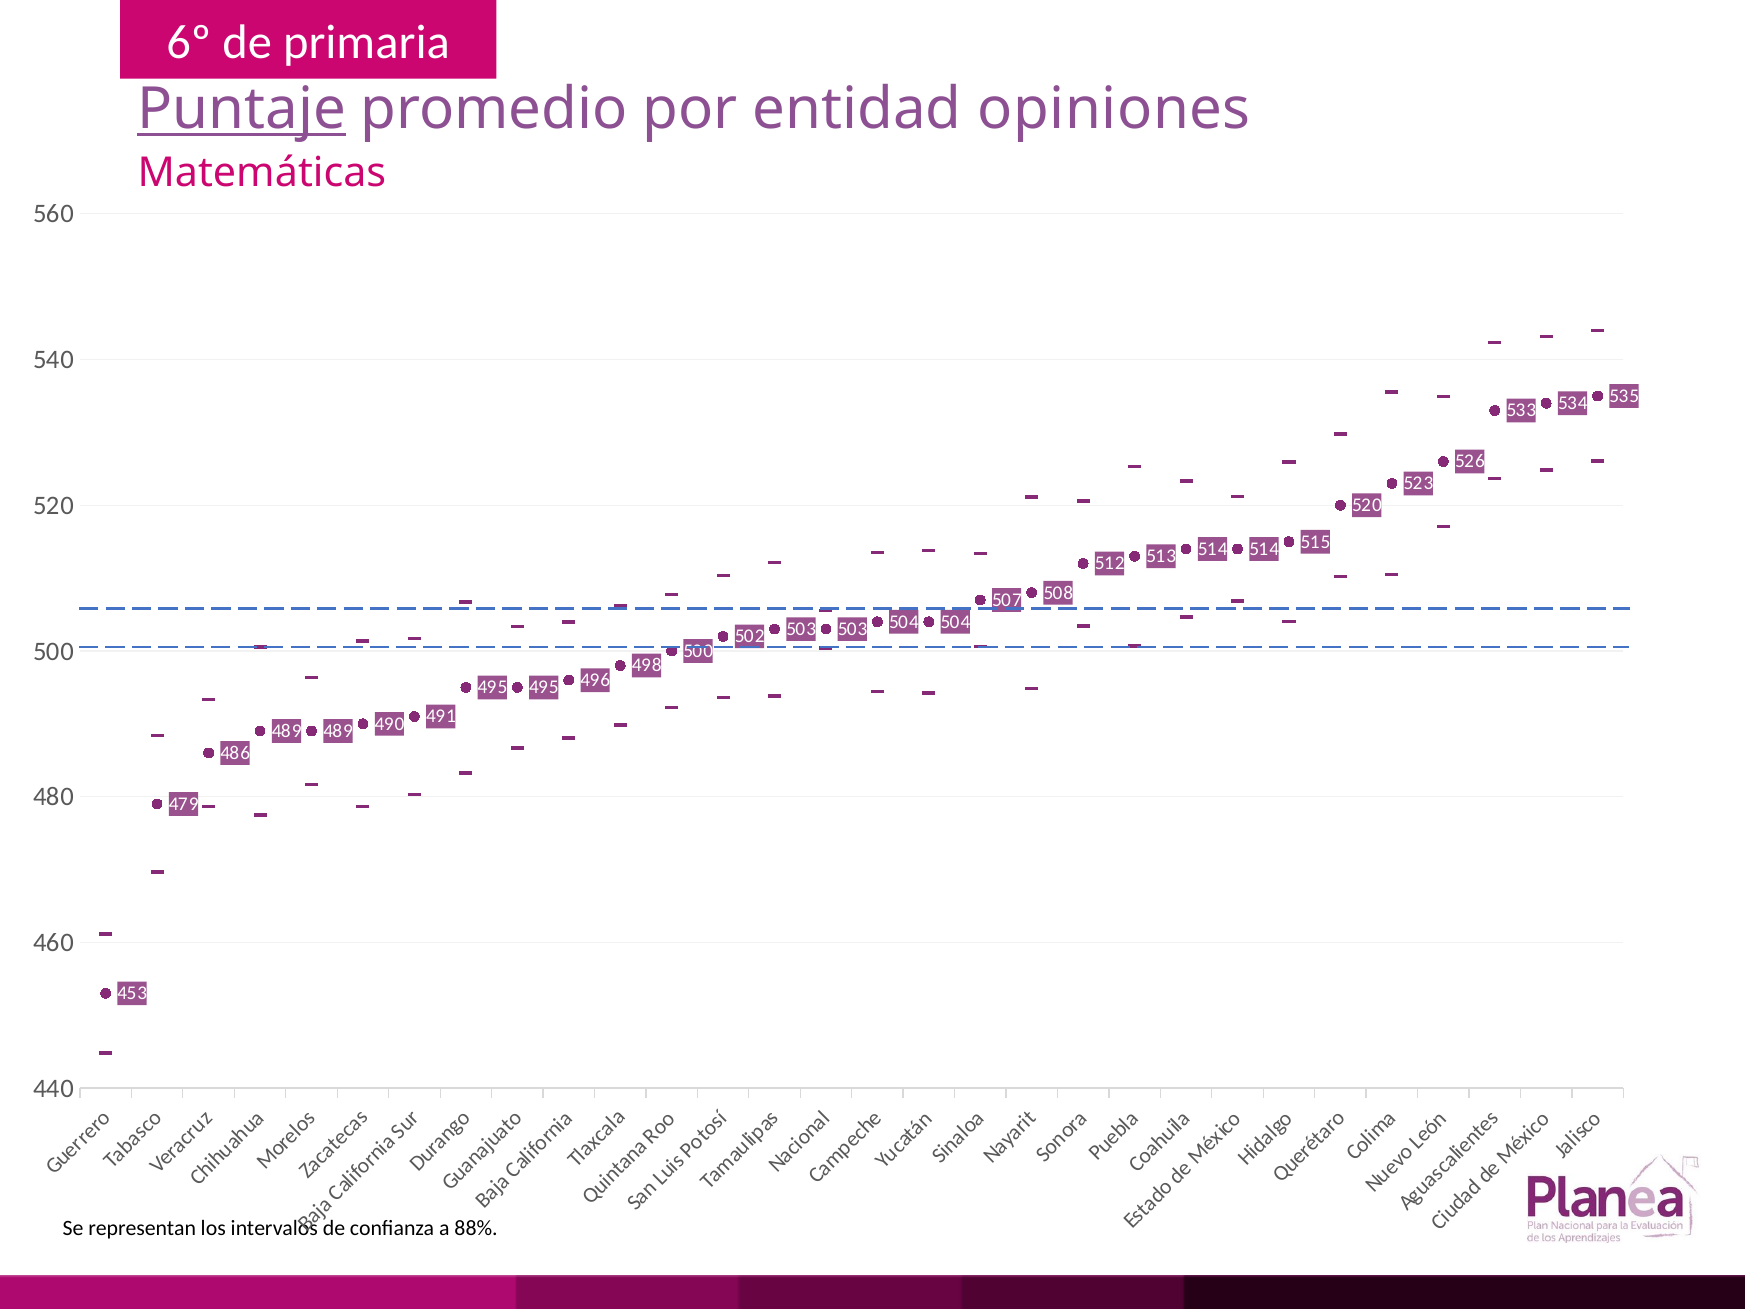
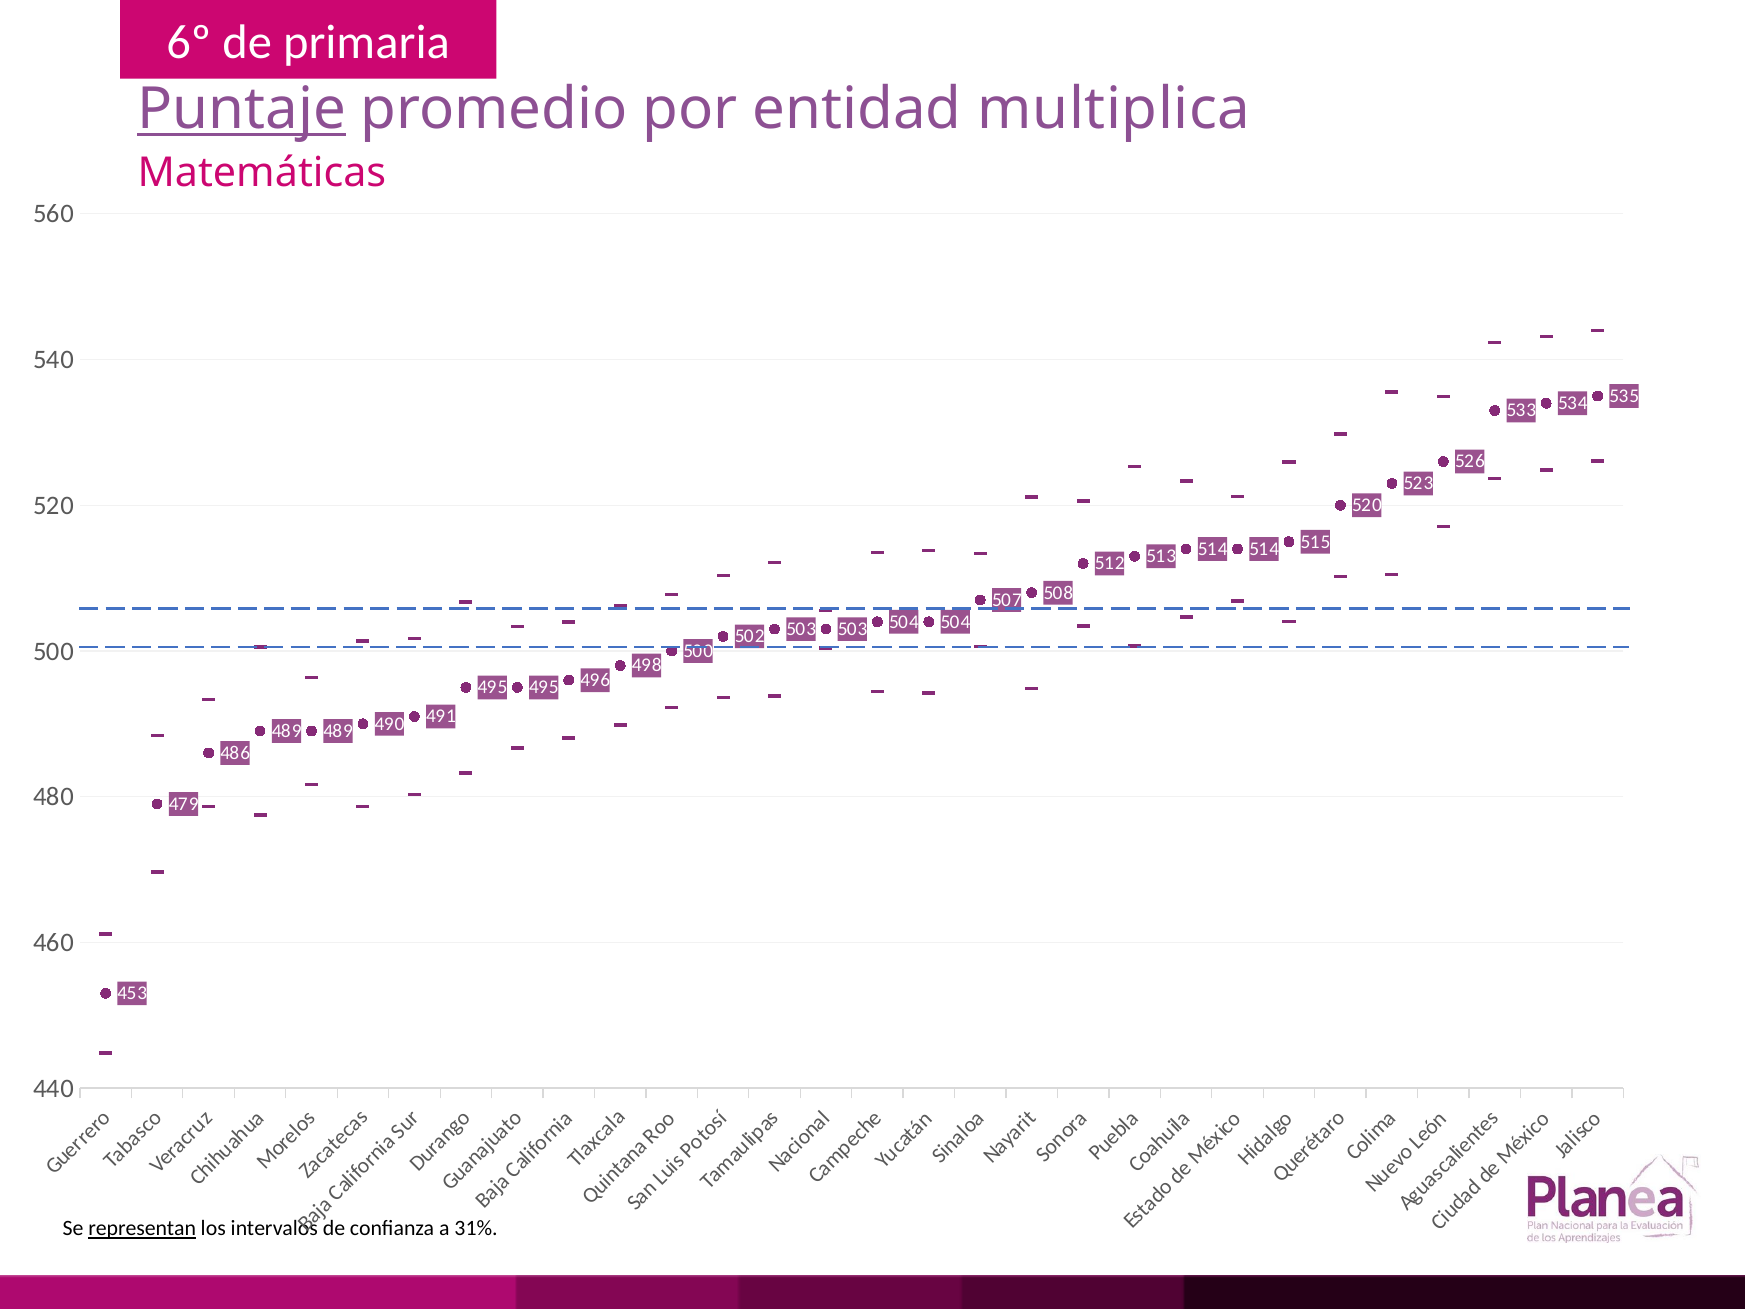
opiniones: opiniones -> multiplica (1114, 109)
representan underline: none -> present (142, 1229)
88%: 88% -> 31% (476, 1229)
